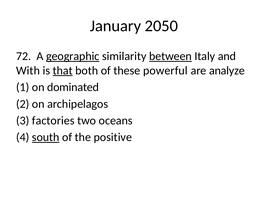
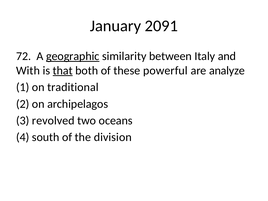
2050: 2050 -> 2091 (161, 26)
between underline: present -> none (170, 56)
dominated: dominated -> traditional (73, 87)
factories: factories -> revolved (53, 121)
south underline: present -> none (46, 137)
positive: positive -> division (113, 137)
